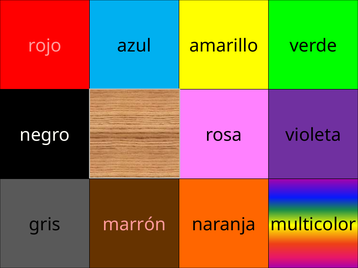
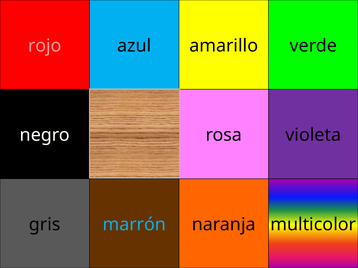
marrón colour: pink -> light blue (134, 225)
